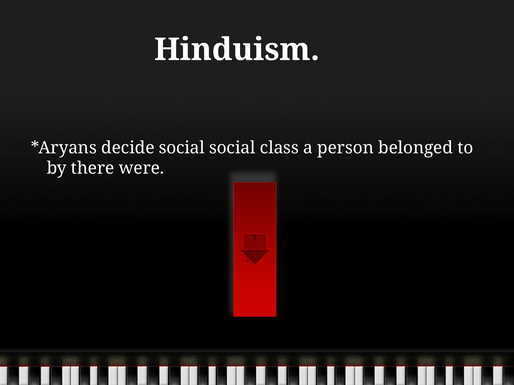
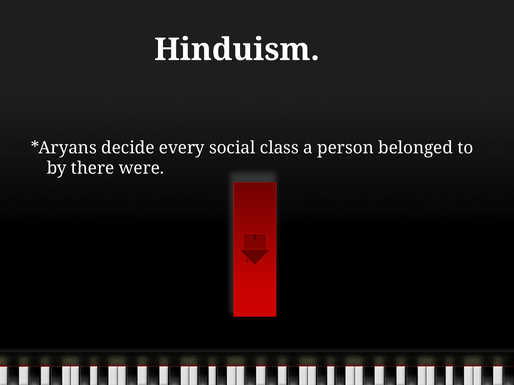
decide social: social -> every (182, 148)
